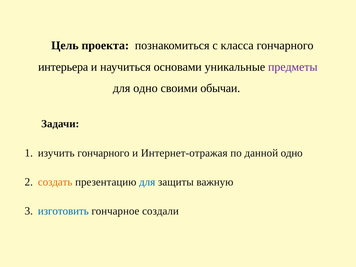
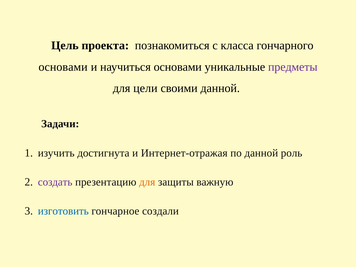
интерьера: интерьера -> основами (63, 67)
для одно: одно -> цели (145, 88)
своими обычаи: обычаи -> данной (220, 88)
изучить гончарного: гончарного -> достигнута (103, 153)
данной одно: одно -> роль (292, 153)
создать colour: orange -> purple (55, 182)
для colour: blue -> orange (147, 182)
